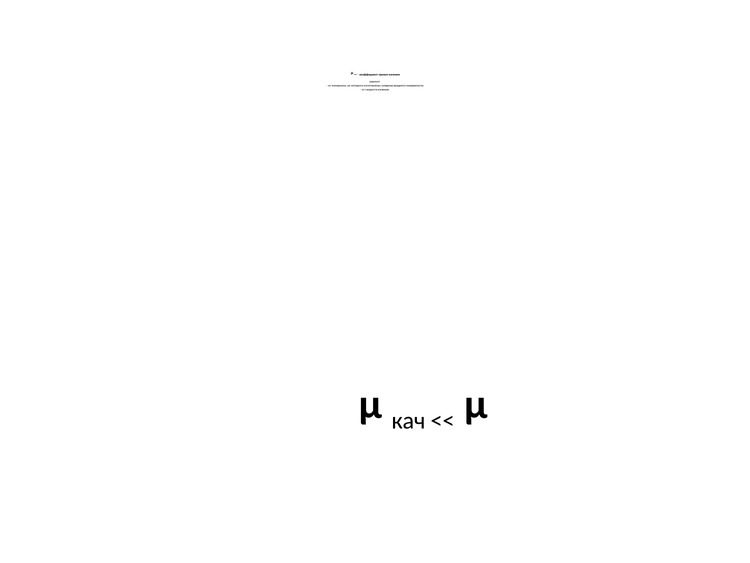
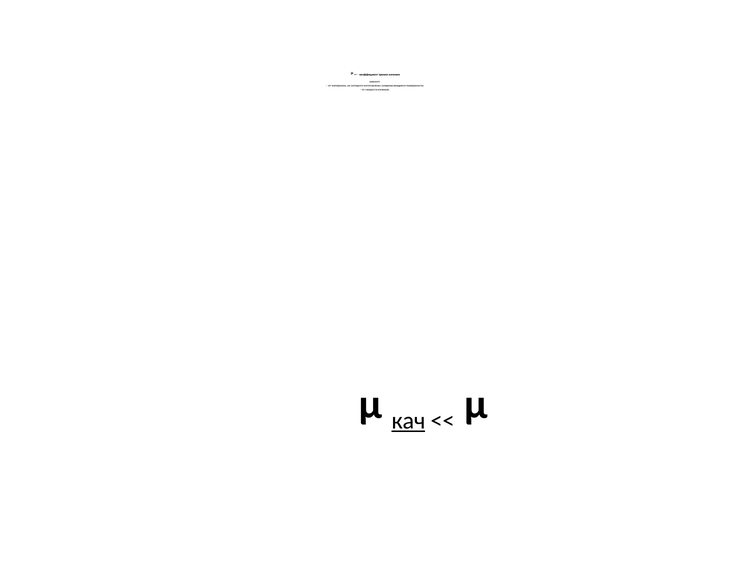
кач underline: none -> present (408, 420)
